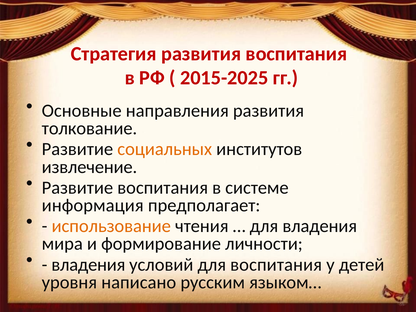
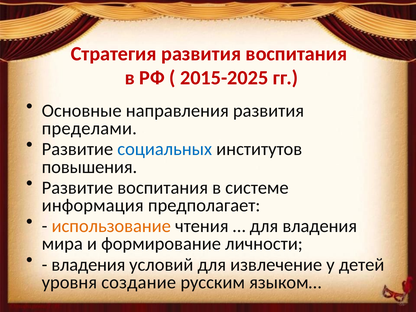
толкование: толкование -> пределами (89, 129)
социальных colour: orange -> blue (165, 149)
извлечение: извлечение -> повышения (89, 167)
для воспитания: воспитания -> извлечение (276, 265)
написано: написано -> создание (139, 282)
